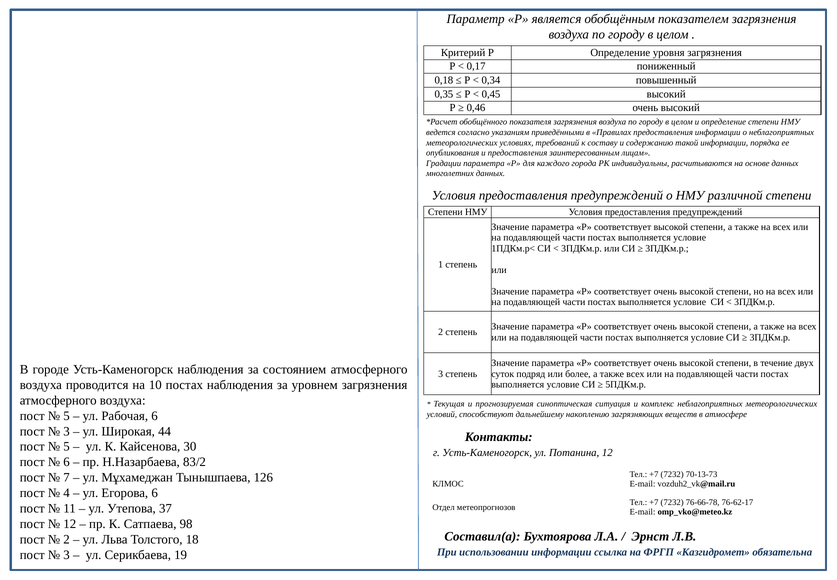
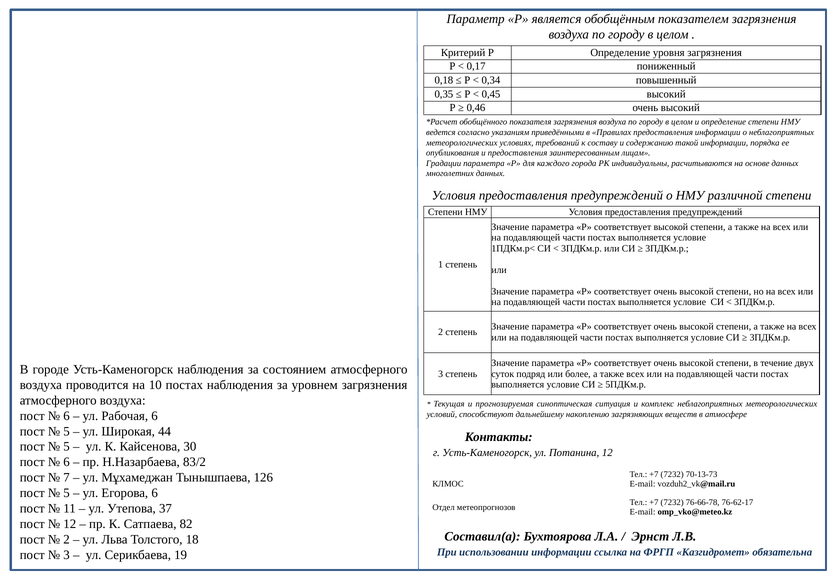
5: 5 -> 6 (67, 415)
3: 3 -> 5 (67, 431)
4: 4 -> 5 (67, 493)
98: 98 -> 82 (186, 524)
